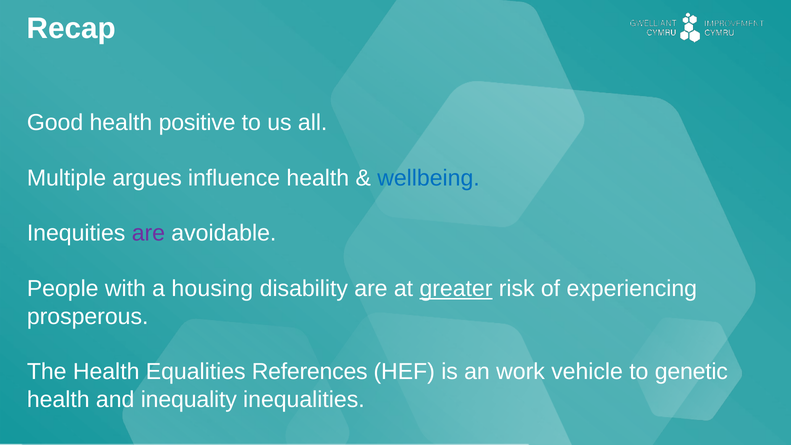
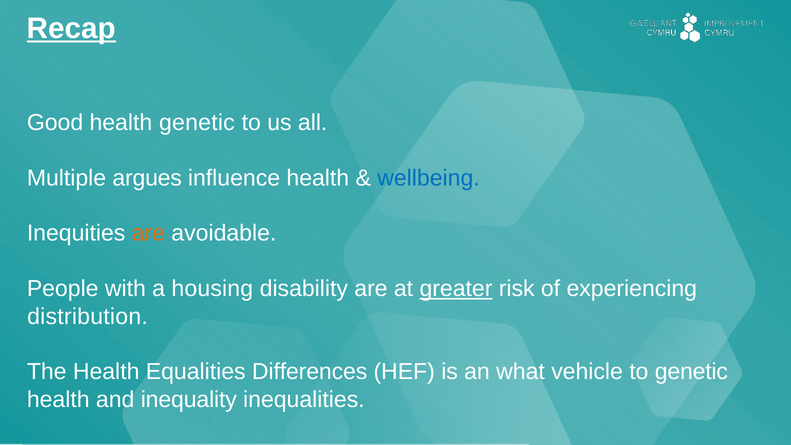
Recap underline: none -> present (71, 29)
health positive: positive -> genetic (197, 122)
are colour: purple -> orange (148, 233)
prosperous: prosperous -> distribution (88, 316)
References: References -> Differences (310, 372)
work: work -> what (521, 372)
